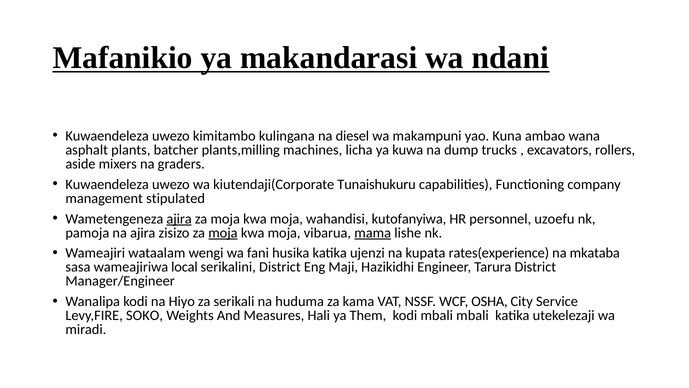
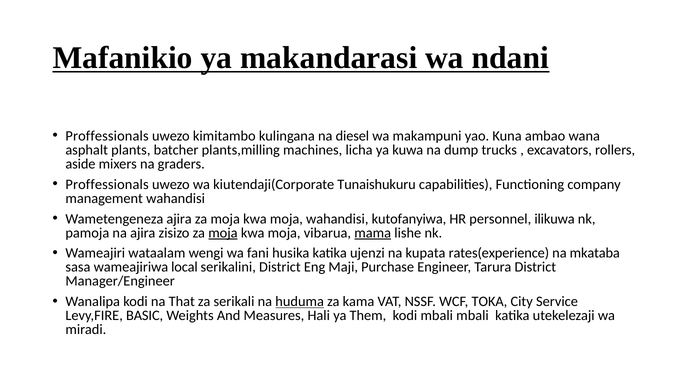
Kuwaendeleza: Kuwaendeleza -> Proffessionals (107, 136)
Kuwaendeleza: Kuwaendeleza -> Proffessionals (107, 184)
management stipulated: stipulated -> wahandisi (176, 198)
ajira underline: present -> none (179, 219)
uzoefu: uzoefu -> ilikuwa (555, 219)
Hazikidhi: Hazikidhi -> Purchase (388, 267)
Hiyo: Hiyo -> That (182, 301)
huduma underline: none -> present (300, 301)
OSHA: OSHA -> TOKA (489, 301)
SOKO: SOKO -> BASIC (145, 315)
